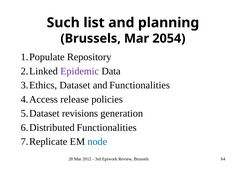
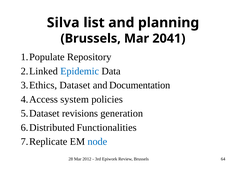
Such: Such -> Silva (63, 23)
2054: 2054 -> 2041 (169, 39)
Epidemic colour: purple -> blue (80, 71)
and Functionalities: Functionalities -> Documentation (140, 85)
release: release -> system (75, 99)
